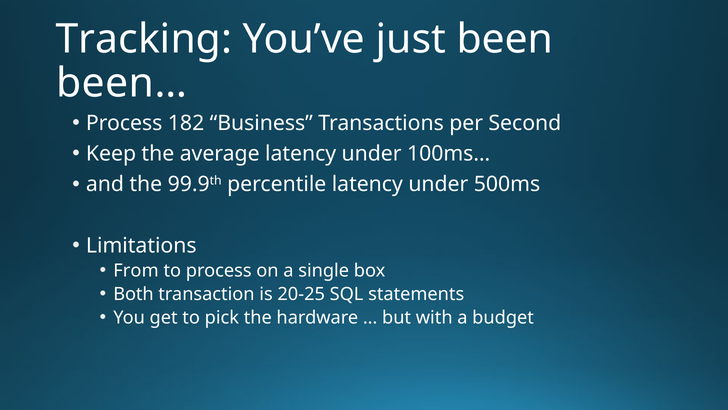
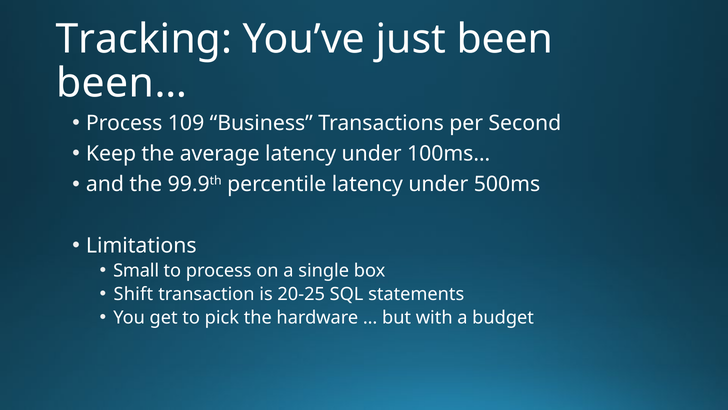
182: 182 -> 109 (186, 123)
From: From -> Small (136, 270)
Both: Both -> Shift (133, 294)
